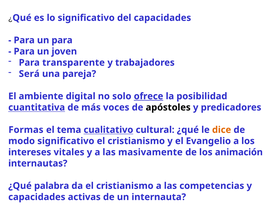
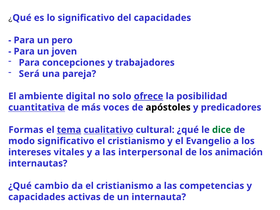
un para: para -> pero (62, 40)
transparente: transparente -> concepciones (74, 63)
tema underline: none -> present (69, 130)
dice colour: orange -> green (222, 130)
masivamente: masivamente -> interpersonal (150, 152)
palabra: palabra -> cambio (52, 186)
